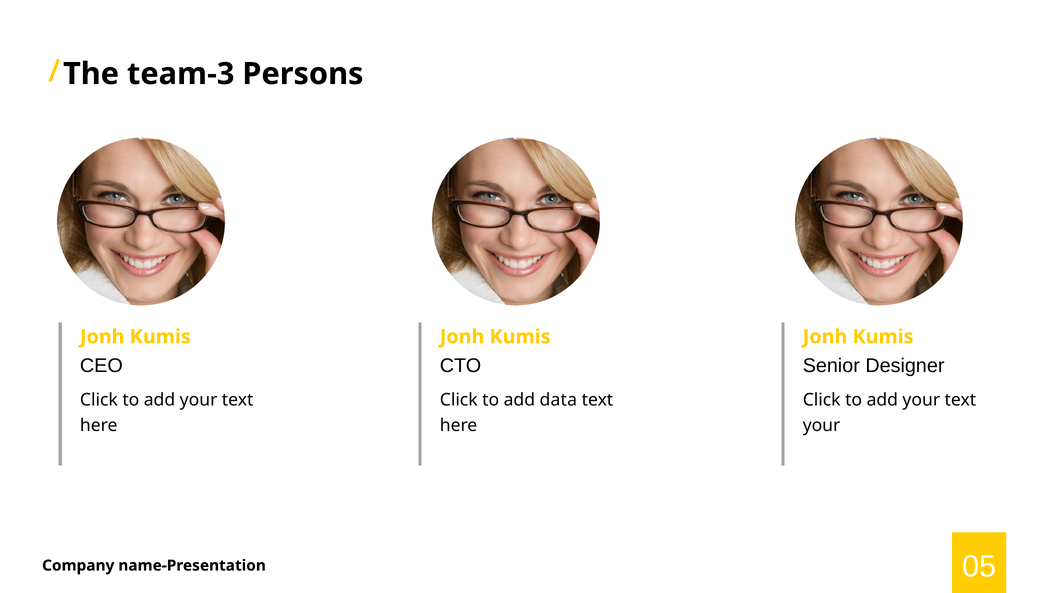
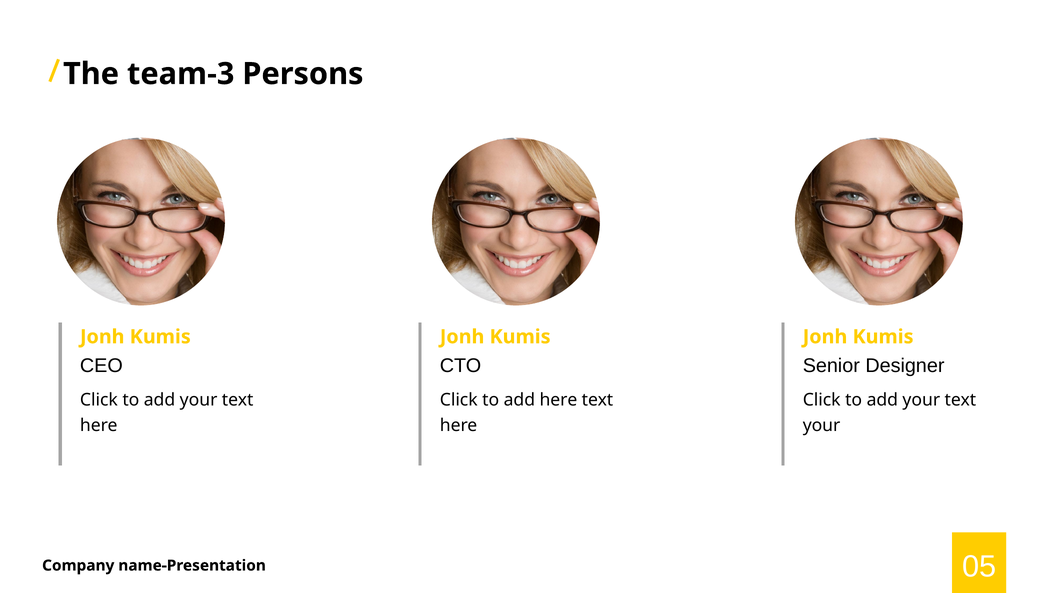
add data: data -> here (558, 400)
